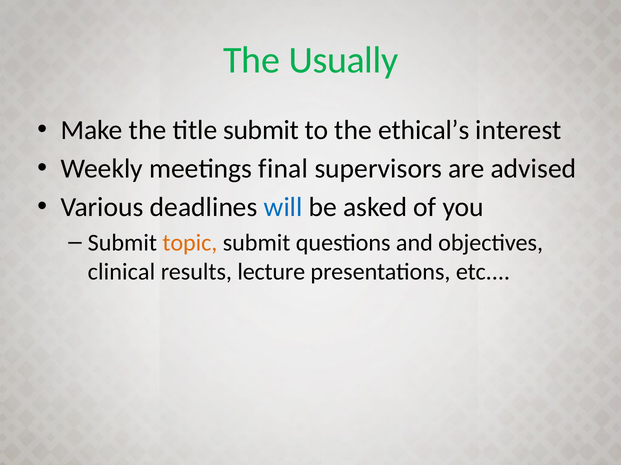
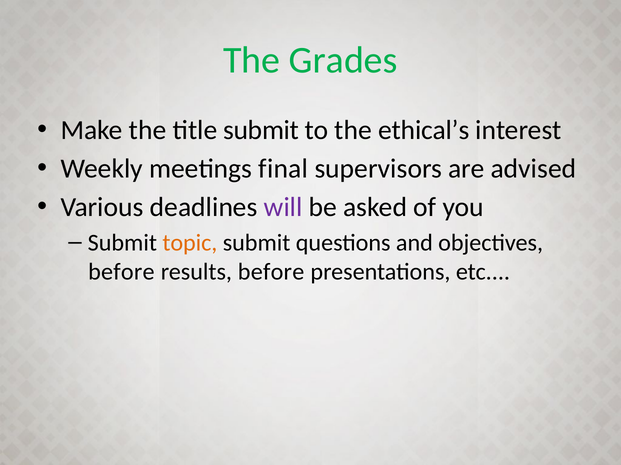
Usually: Usually -> Grades (343, 60)
will colour: blue -> purple (283, 208)
clinical: clinical -> before (121, 272)
results lecture: lecture -> before (271, 272)
